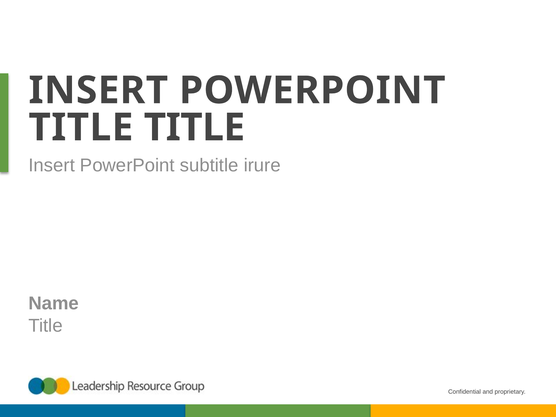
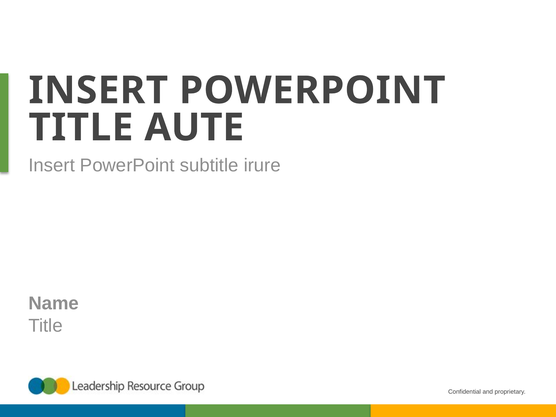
TITLE TITLE: TITLE -> AUTE (194, 128)
